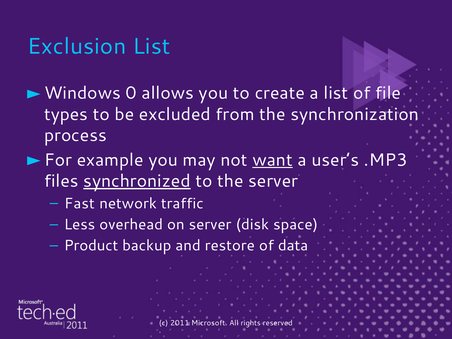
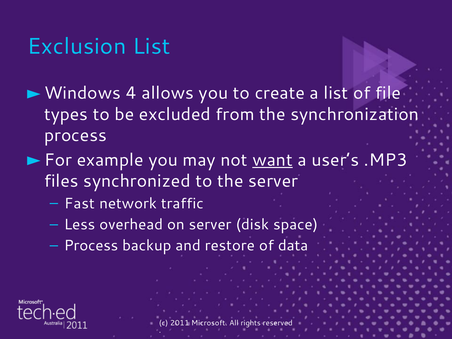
0: 0 -> 4 (131, 93)
synchronized underline: present -> none (137, 181)
Product: Product -> Process (91, 246)
